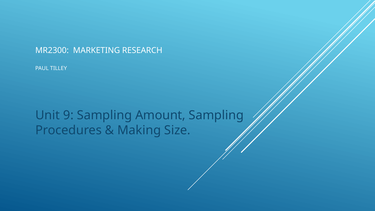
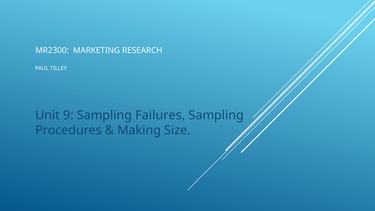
Amount: Amount -> Failures (160, 115)
